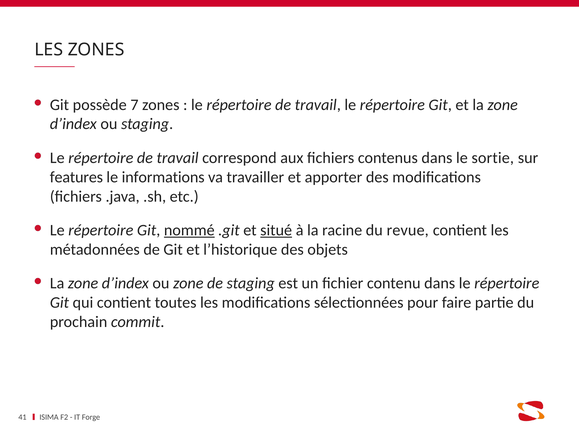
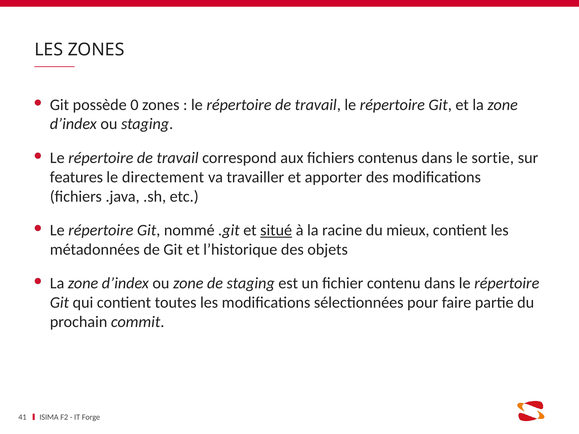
7: 7 -> 0 (134, 105)
informations: informations -> directement (163, 177)
nommé underline: present -> none (189, 230)
revue: revue -> mieux (408, 230)
